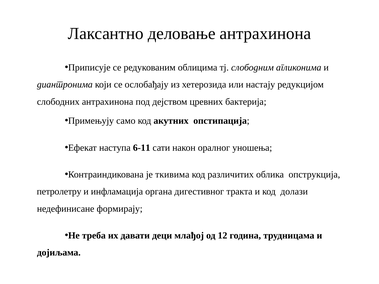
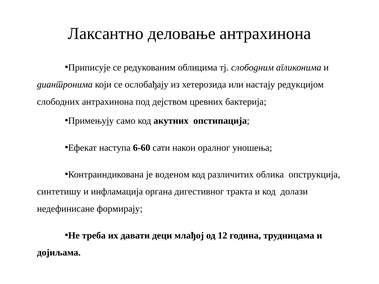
6-11: 6-11 -> 6-60 (142, 148)
ткивима: ткивима -> воденом (172, 175)
петролетру: петролетру -> синтетишу (59, 192)
